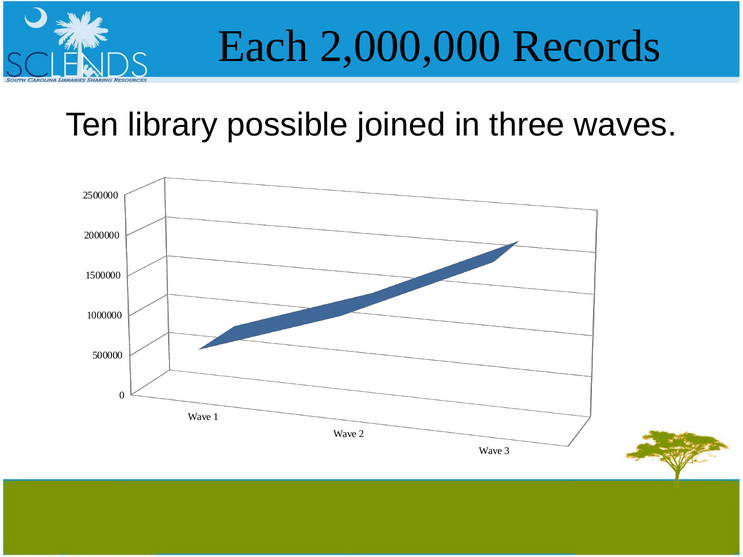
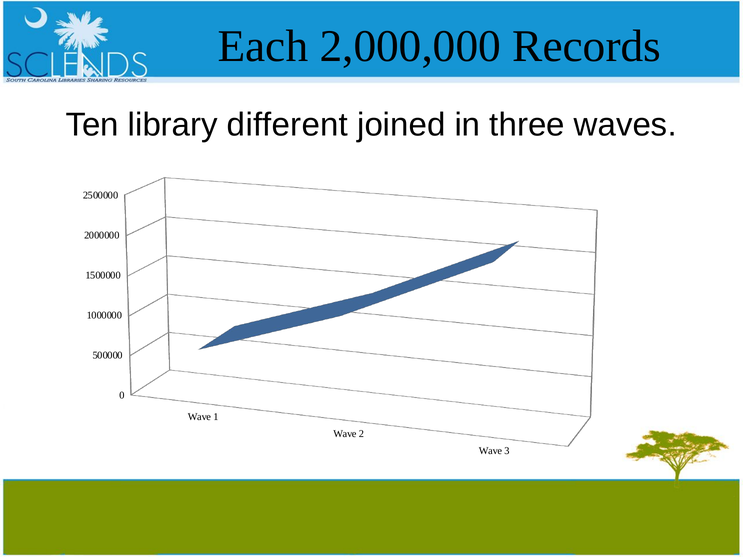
possible: possible -> different (287, 125)
